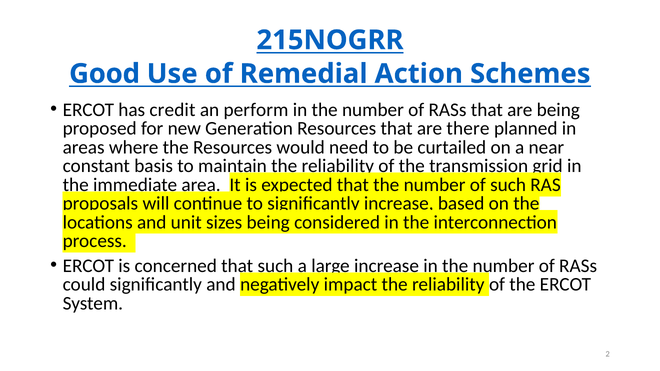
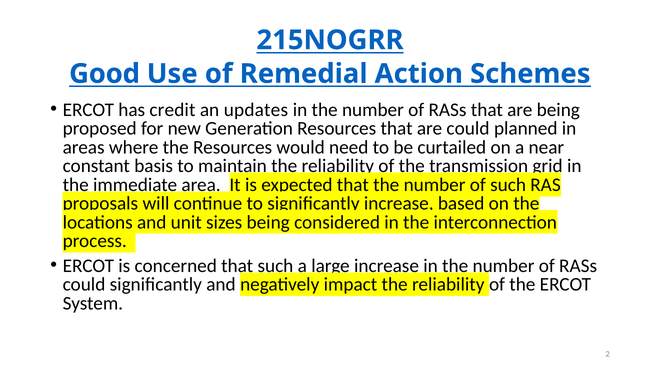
perform: perform -> updates (256, 110)
are there: there -> could (468, 129)
